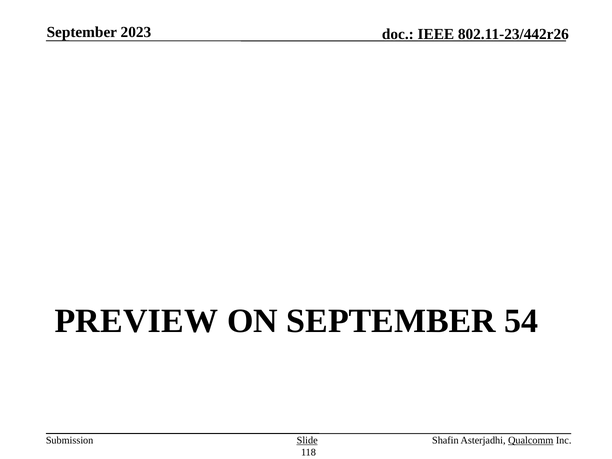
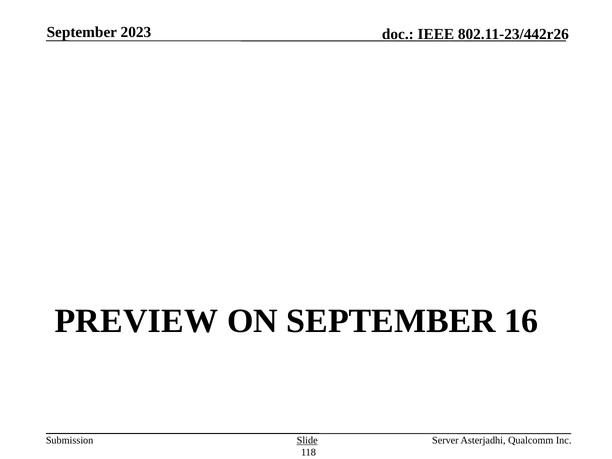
54: 54 -> 16 (521, 321)
Shafin: Shafin -> Server (445, 440)
Qualcomm underline: present -> none (531, 440)
